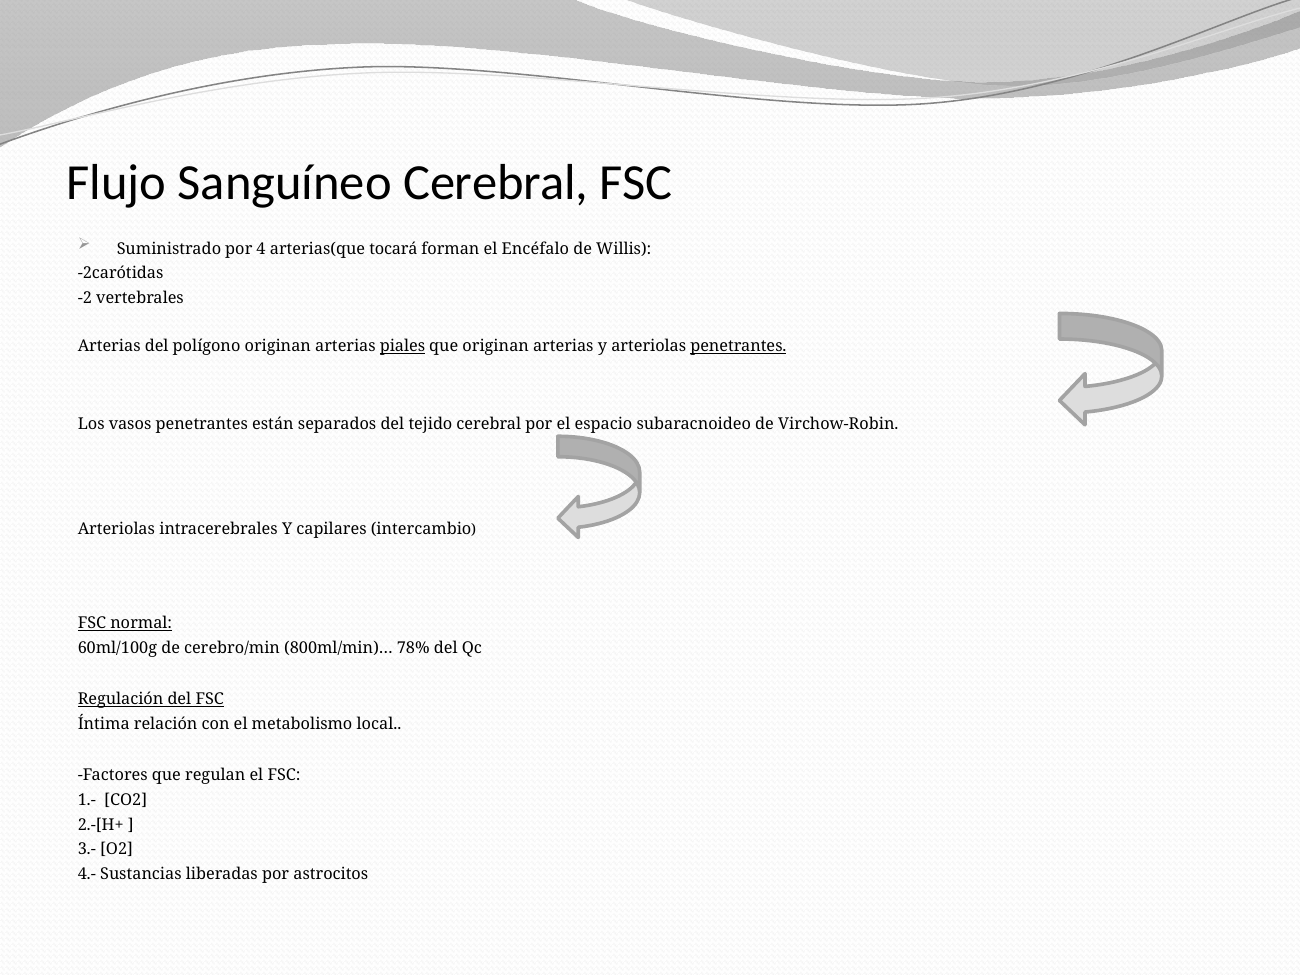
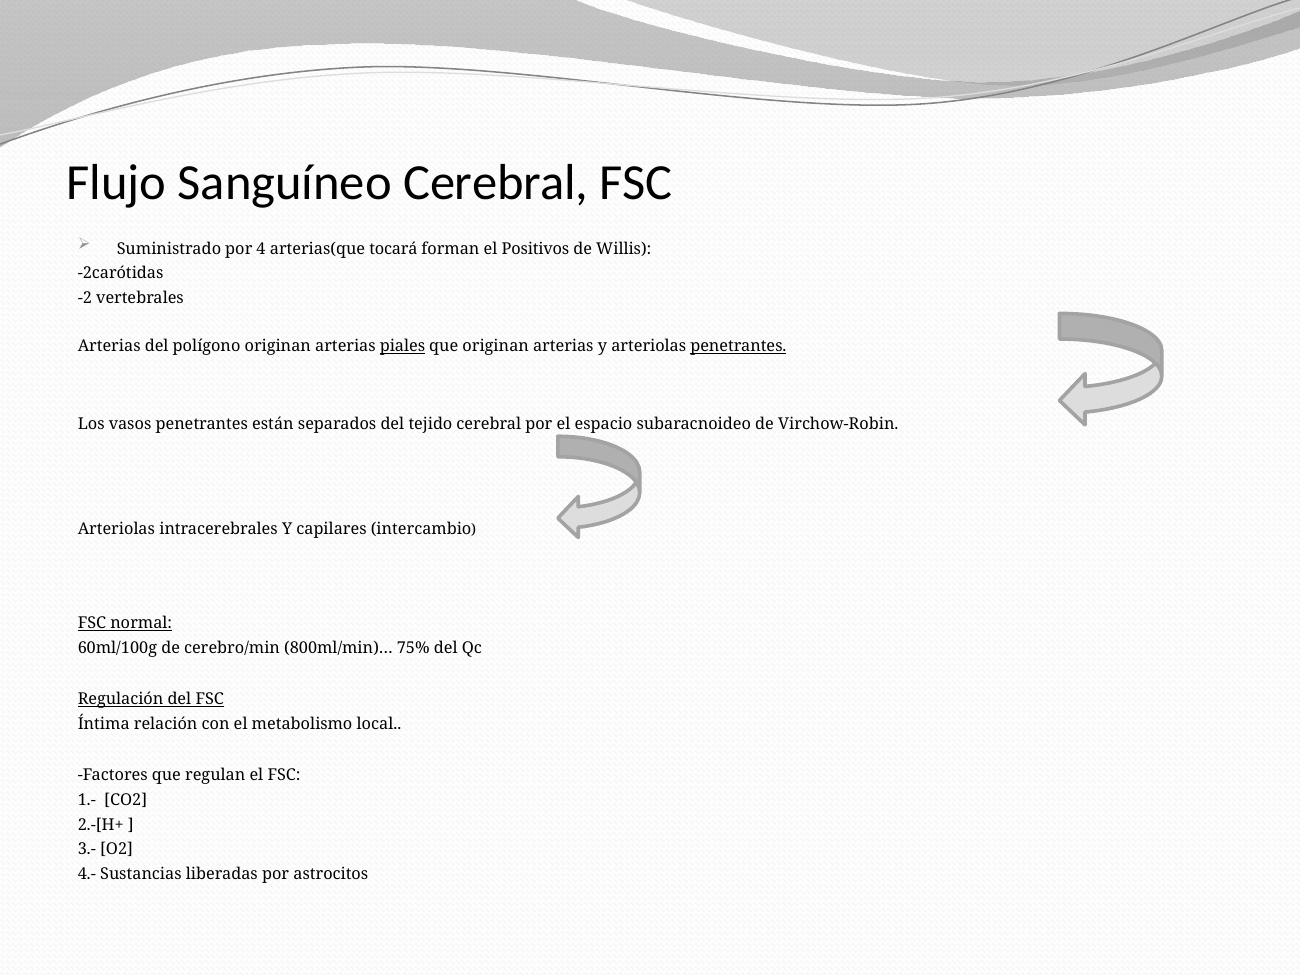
Encéfalo: Encéfalo -> Positivos (535, 249)
78%: 78% -> 75% (413, 648)
